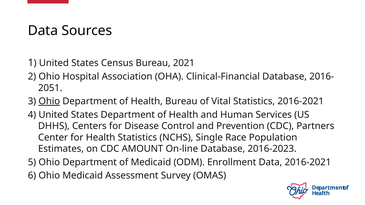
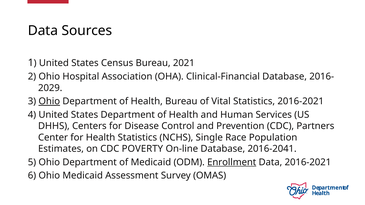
2051: 2051 -> 2029 (50, 88)
AMOUNT: AMOUNT -> POVERTY (142, 149)
2016-2023: 2016-2023 -> 2016-2041 (272, 149)
Enrollment underline: none -> present (232, 162)
